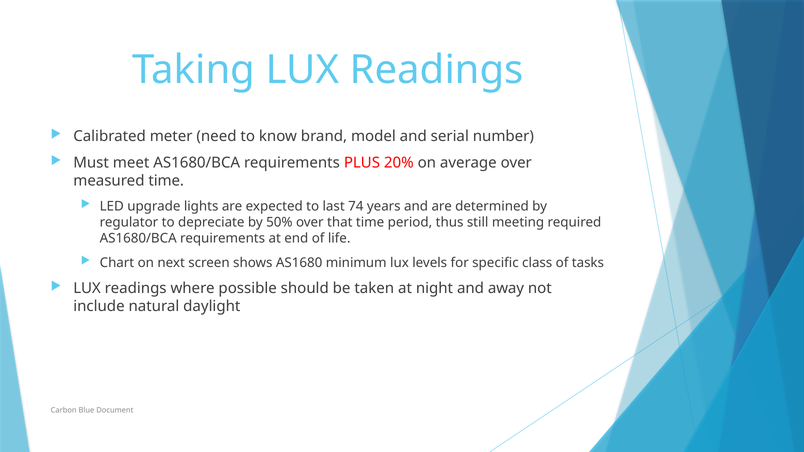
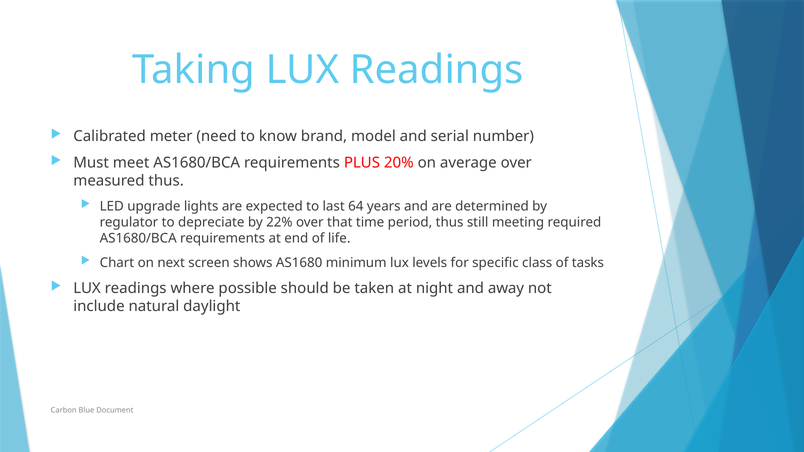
measured time: time -> thus (166, 181)
74: 74 -> 64 (356, 206)
50%: 50% -> 22% (279, 222)
